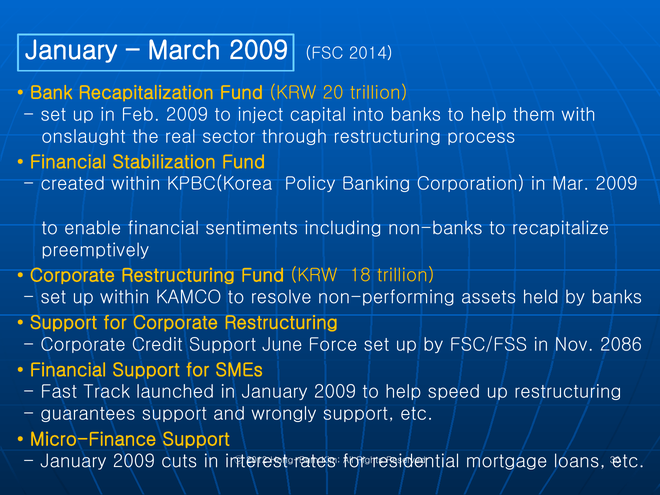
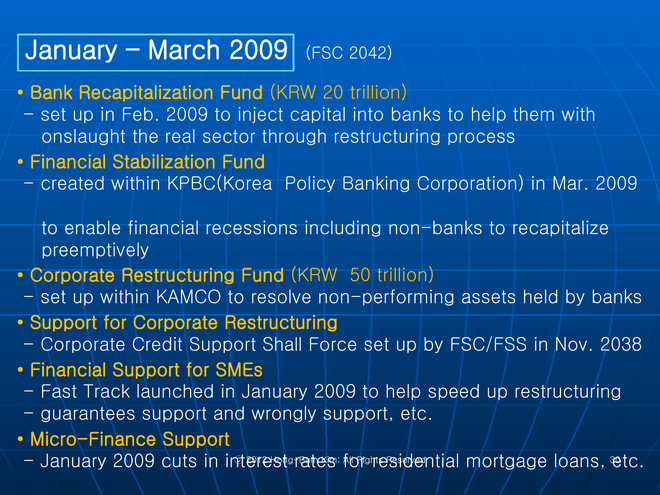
2014: 2014 -> 2042 (371, 53)
sentiments: sentiments -> recessions (252, 228)
18: 18 -> 50 (360, 275)
June: June -> Shall (282, 345)
2086: 2086 -> 2038 (621, 345)
